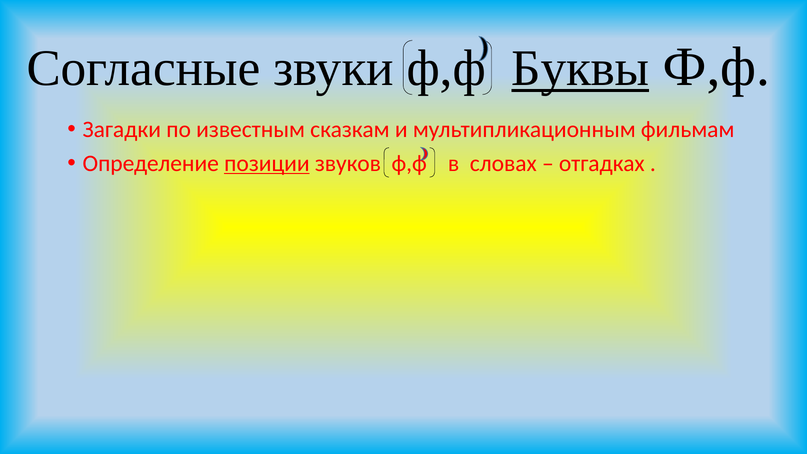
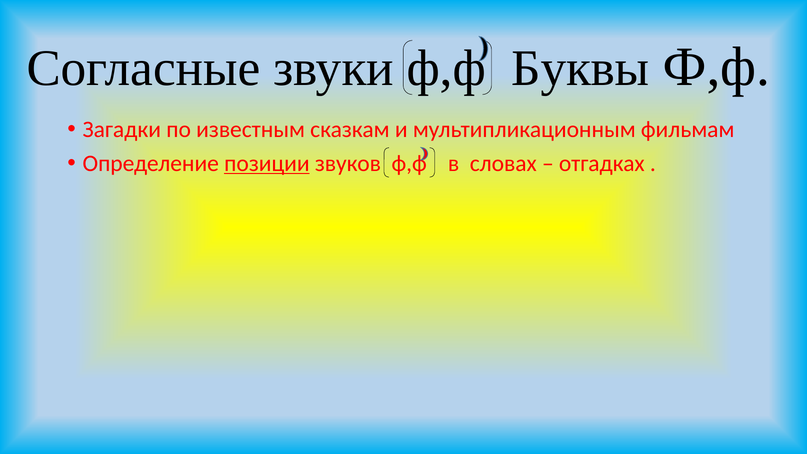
Буквы underline: present -> none (580, 68)
